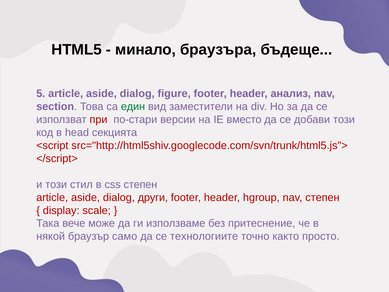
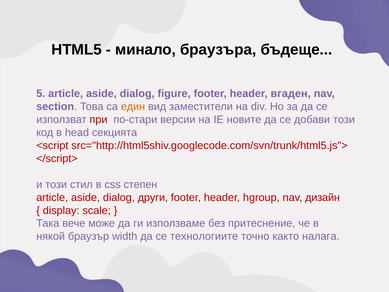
анализ: анализ -> вгаден (291, 94)
един colour: green -> orange (133, 106)
вместо: вместо -> новите (244, 119)
nav степен: степен -> дизайн (323, 197)
само: само -> width (125, 236)
просто: просто -> налага (321, 236)
